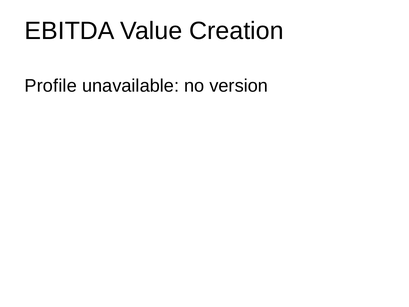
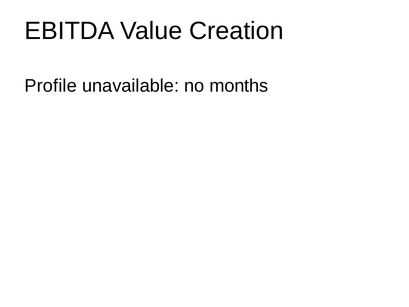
version: version -> months (239, 86)
